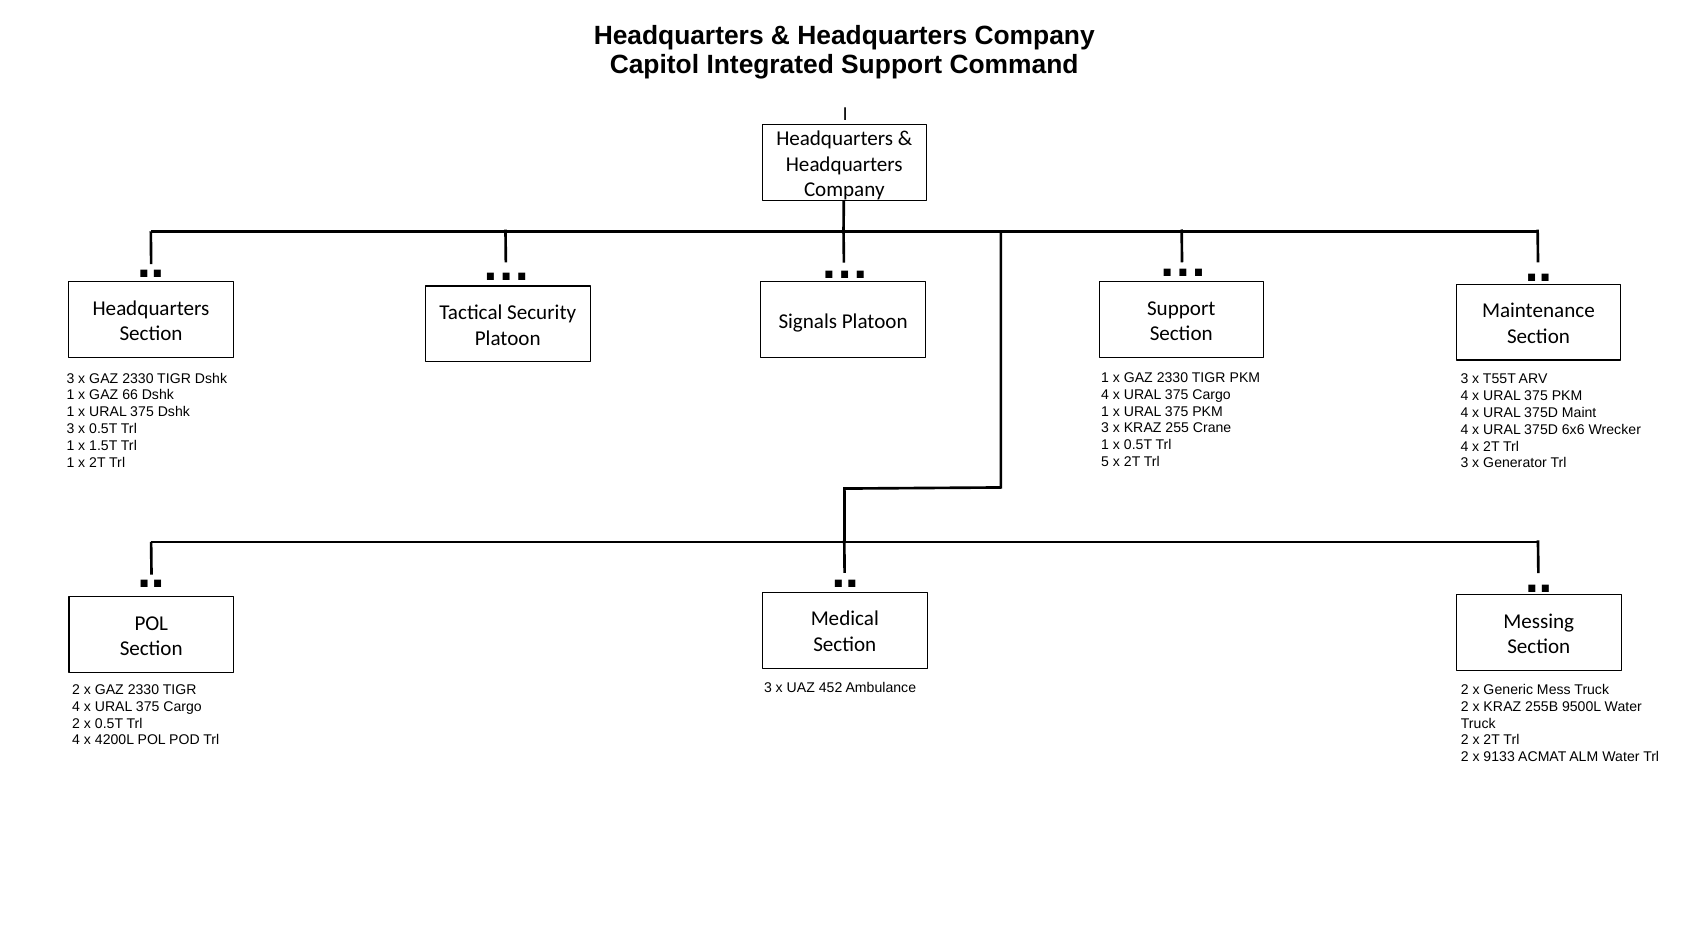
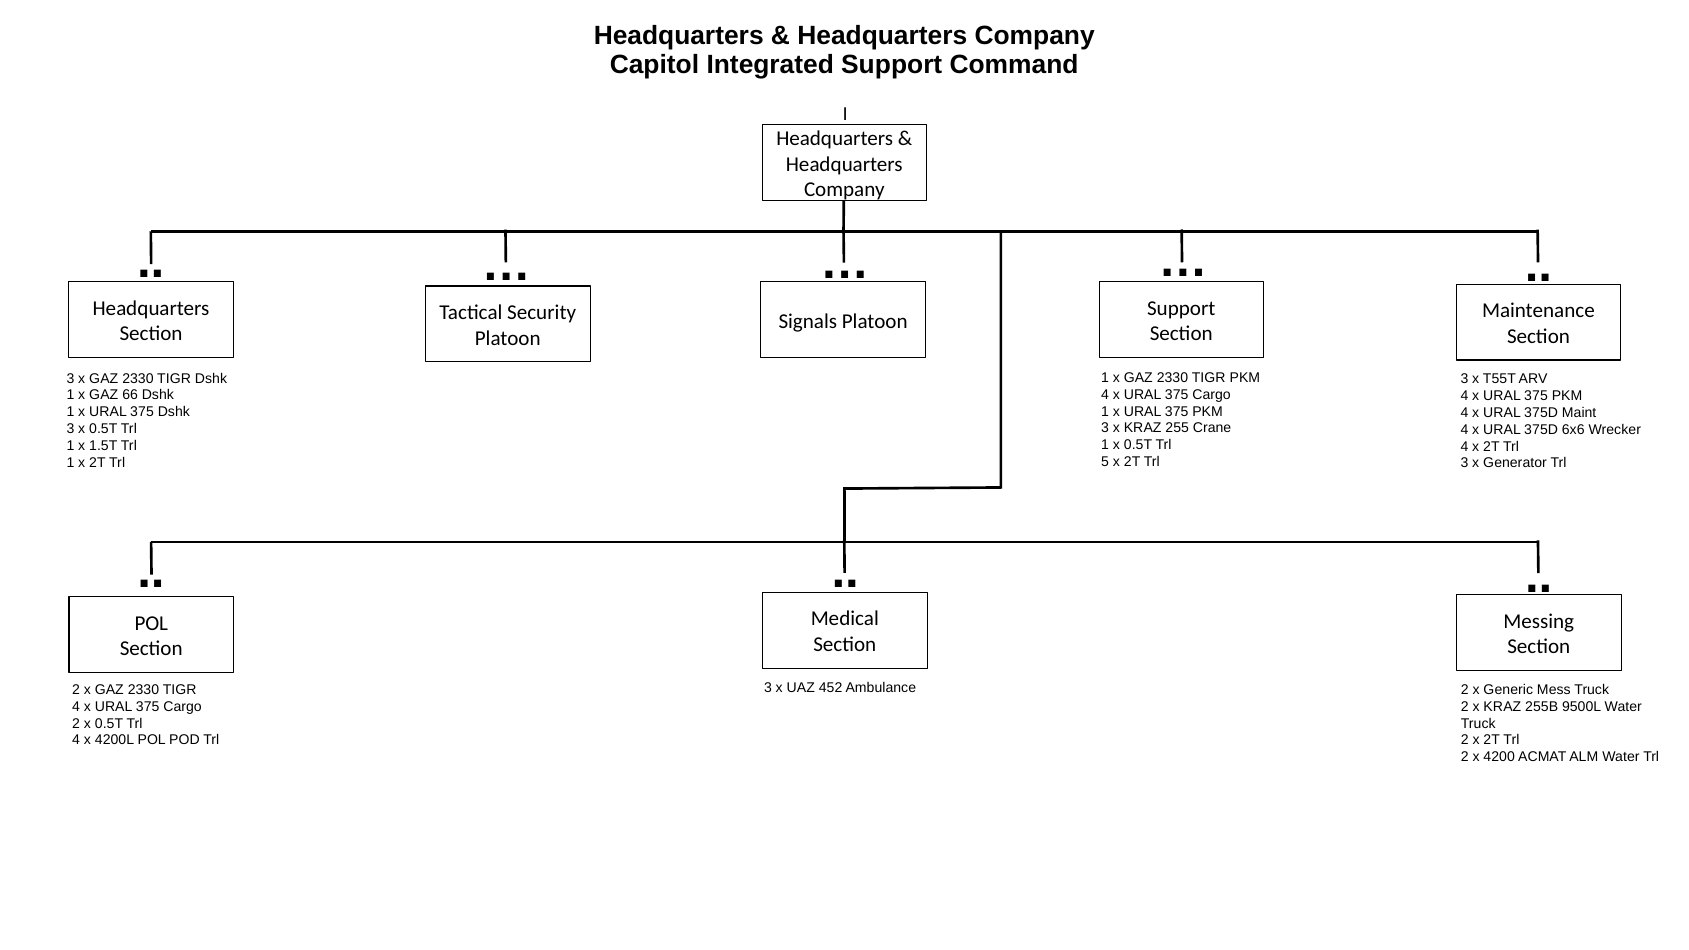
9133: 9133 -> 4200 (1499, 757)
